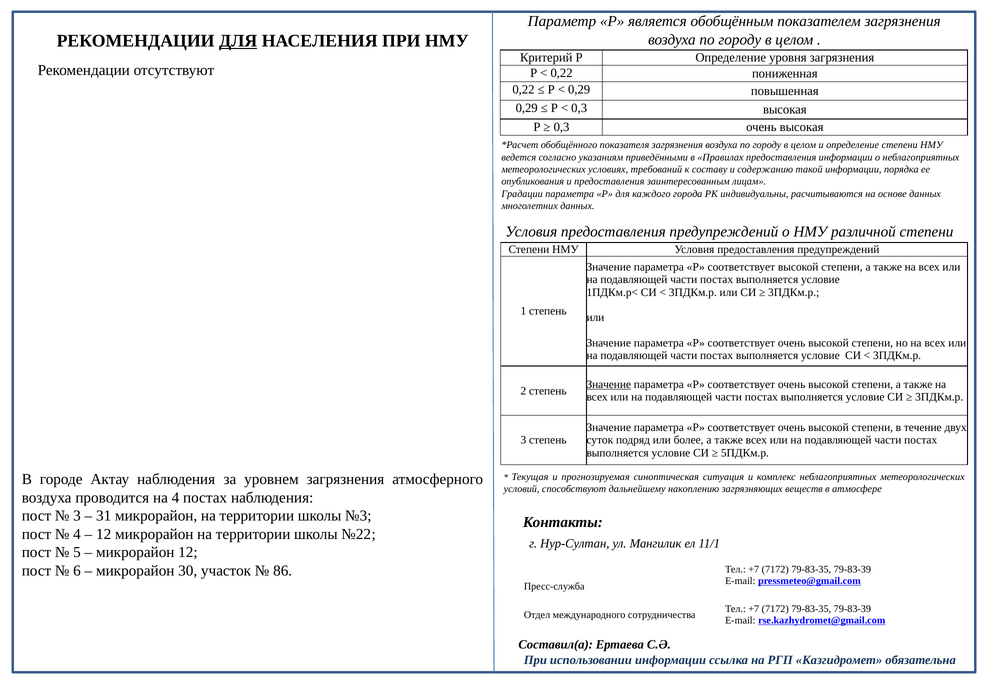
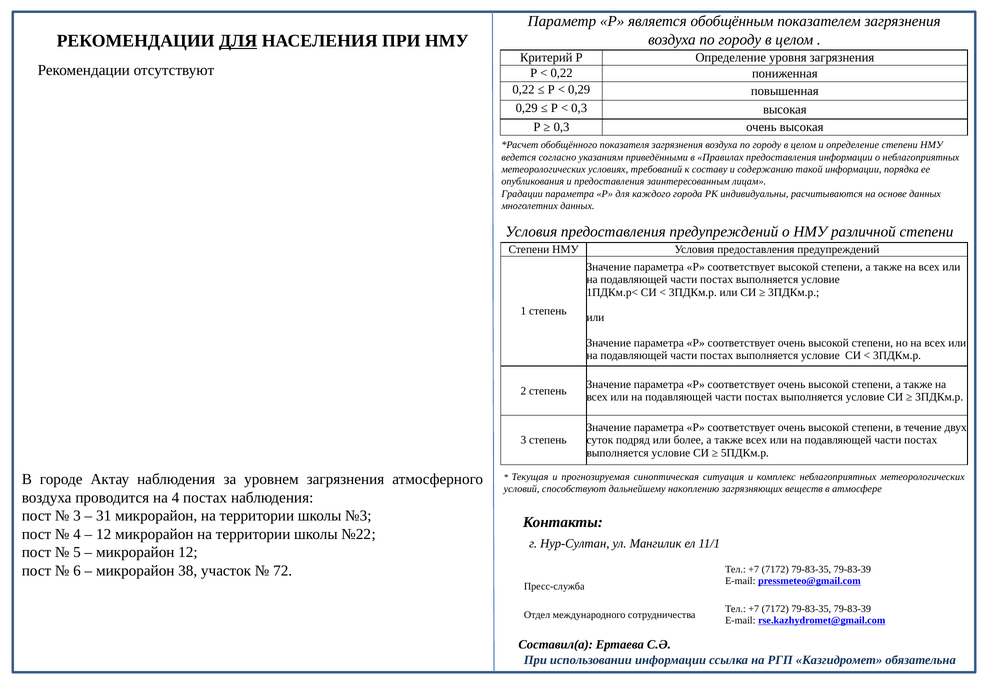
Значение underline: present -> none (609, 384)
30: 30 -> 38 (188, 571)
86: 86 -> 72 (283, 571)
